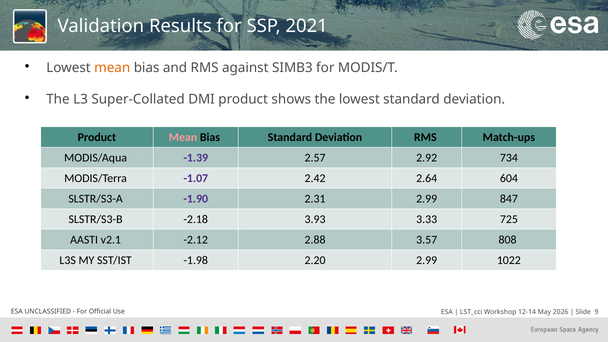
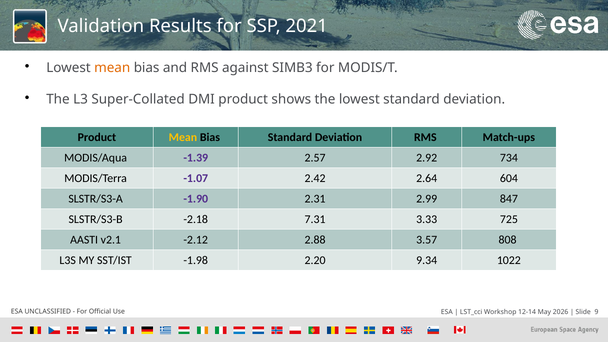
Mean colour: pink -> yellow (183, 137)
3.93: 3.93 -> 7.31 (315, 219)
2.20 2.99: 2.99 -> 9.34 (427, 260)
